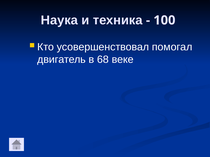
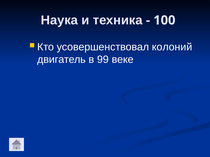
помогал: помогал -> колоний (172, 47)
68: 68 -> 99 (103, 60)
